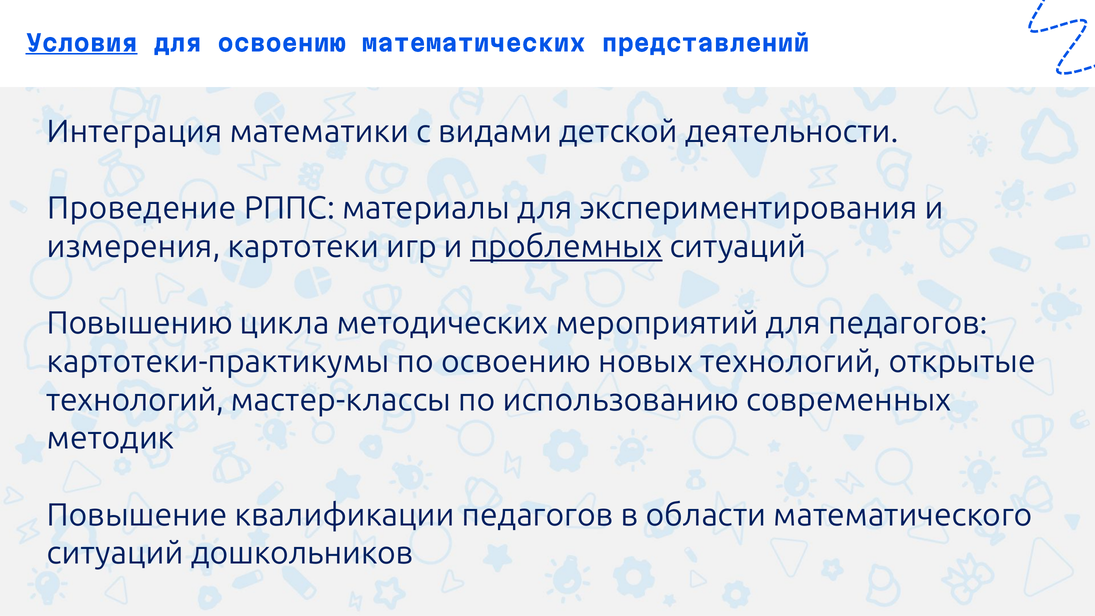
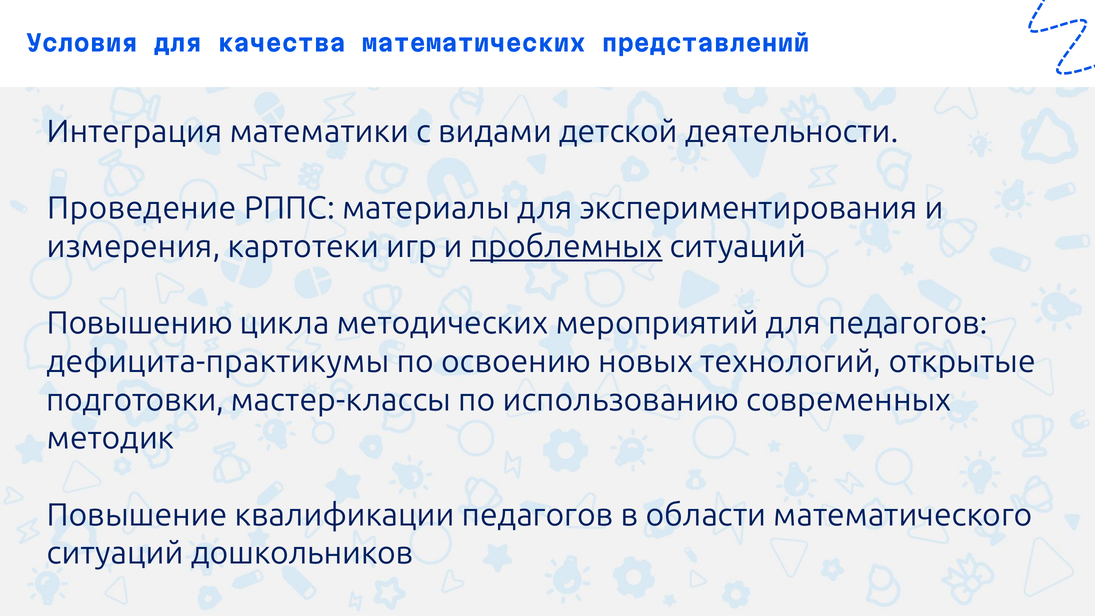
Условия underline: present -> none (82, 44)
для освоению: освоению -> качества (282, 44)
картотеки-практикумы: картотеки-практикумы -> дефицита-практикумы (218, 362)
технологий: технологий -> подготовки (135, 400)
